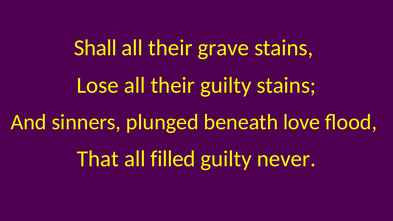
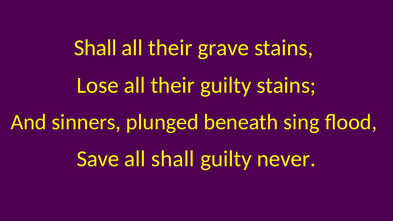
love: love -> sing (301, 122)
That: That -> Save (98, 159)
all filled: filled -> shall (173, 159)
